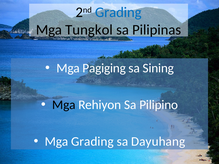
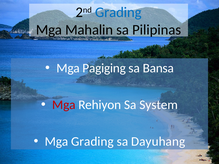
Tungkol: Tungkol -> Mahalin (89, 30)
Sining: Sining -> Bansa (158, 68)
Mga colour: black -> red (64, 105)
Pilipino: Pilipino -> System (159, 105)
